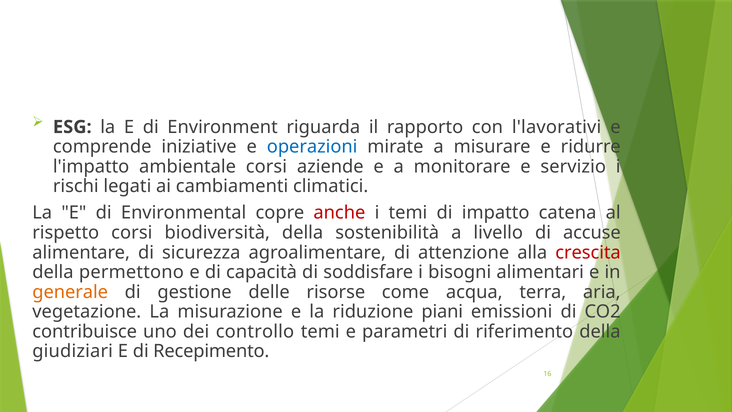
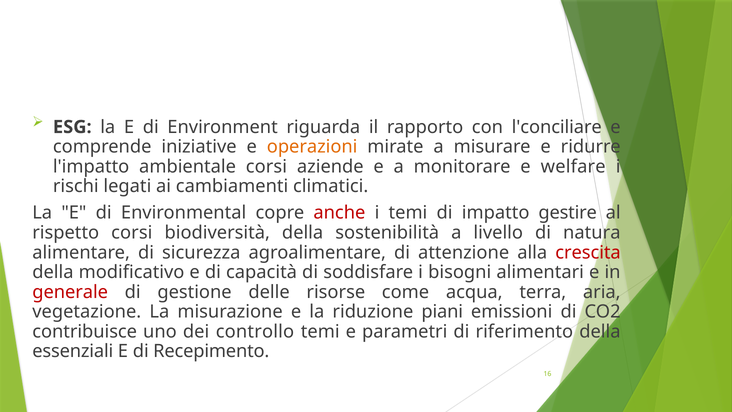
l'lavorativi: l'lavorativi -> l'conciliare (557, 127)
operazioni colour: blue -> orange (312, 147)
servizio: servizio -> welfare (573, 166)
catena: catena -> gestire (568, 213)
accuse: accuse -> natura (592, 233)
permettono: permettono -> modificativo (132, 272)
generale colour: orange -> red (70, 292)
giudiziari: giudiziari -> essenziali (73, 351)
